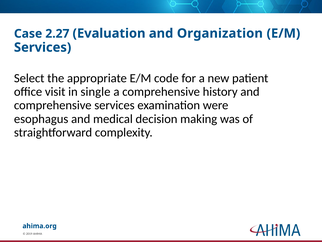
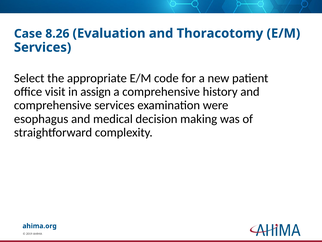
2.27: 2.27 -> 8.26 (57, 34)
Organization: Organization -> Thoracotomy (220, 33)
single: single -> assign (96, 92)
